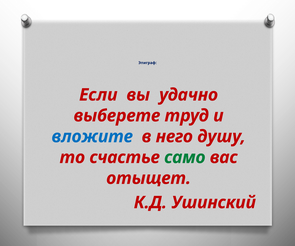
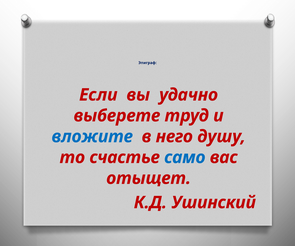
само colour: green -> blue (185, 157)
